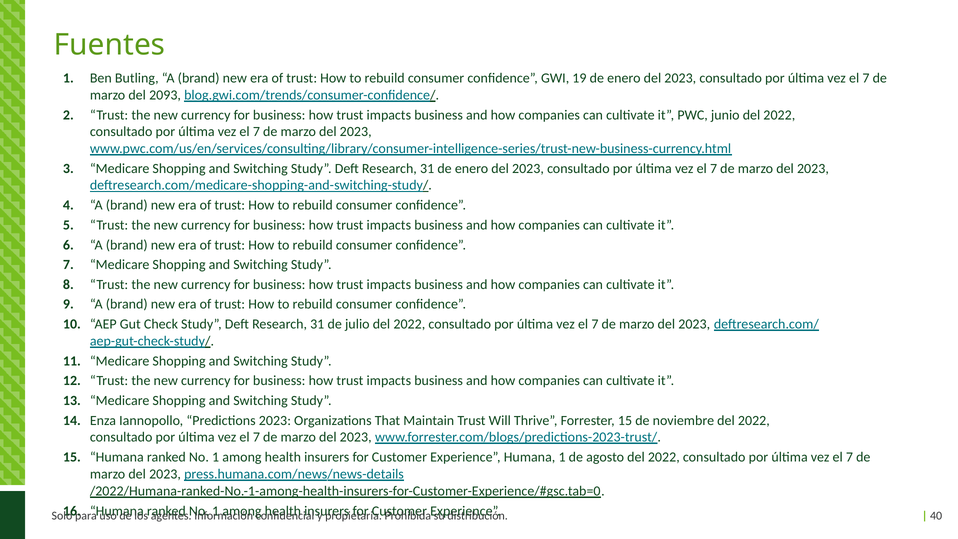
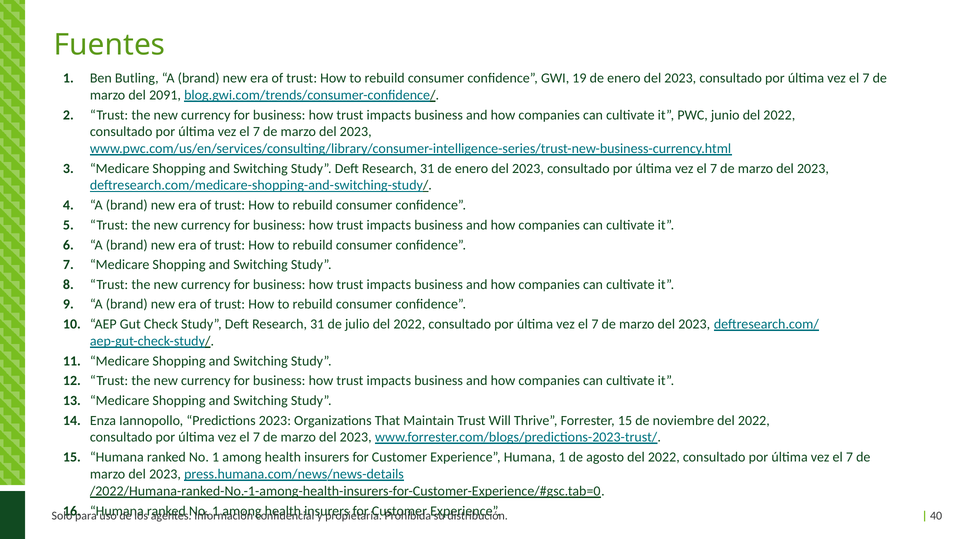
2093: 2093 -> 2091 (165, 95)
